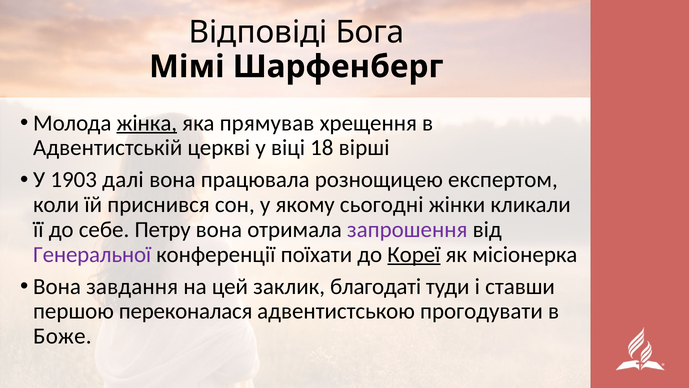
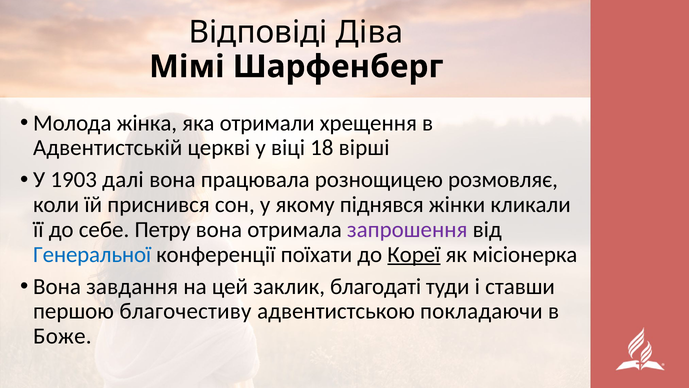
Бога: Бога -> Діва (370, 32)
жінка underline: present -> none (147, 123)
прямував: прямував -> отримали (267, 123)
експертом: експертом -> розмовляє (503, 180)
сьогодні: сьогодні -> піднявся (382, 204)
Генеральної colour: purple -> blue (92, 254)
переконалася: переконалася -> благочестиву (185, 311)
прогодувати: прогодувати -> покладаючи (481, 311)
